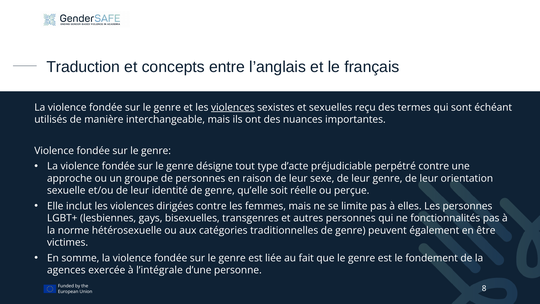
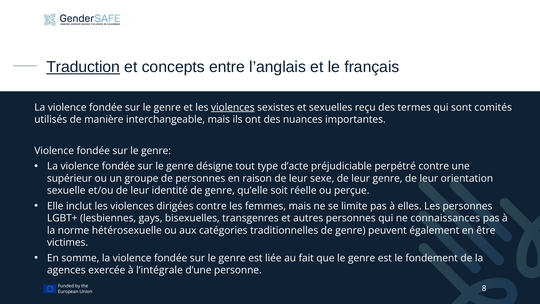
Traduction underline: none -> present (83, 67)
échéant: échéant -> comités (493, 107)
approche: approche -> supérieur (70, 178)
fonctionnalités: fonctionnalités -> connaissances (445, 218)
